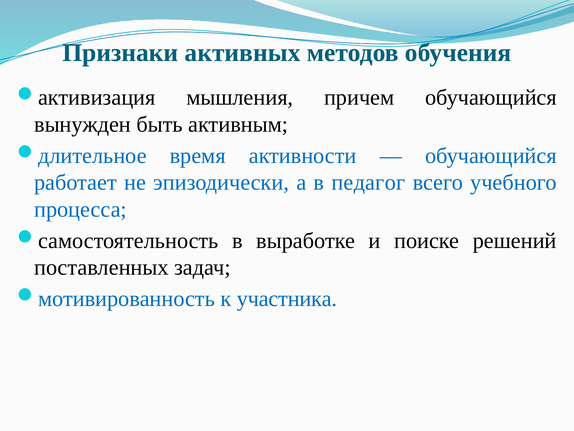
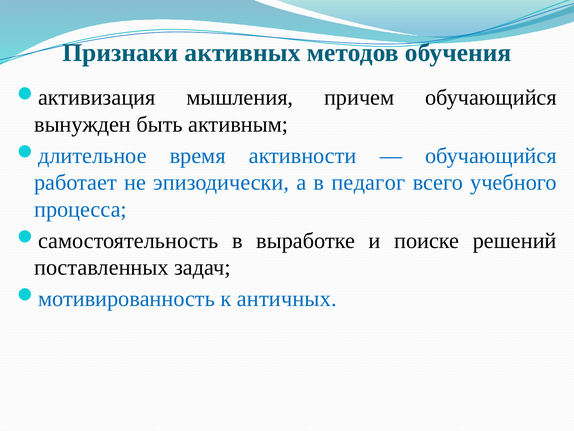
участника: участника -> античных (287, 298)
